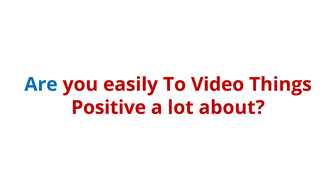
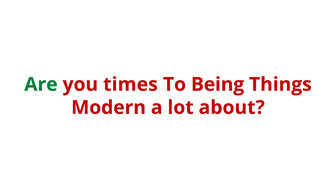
Are colour: blue -> green (41, 84)
easily: easily -> times (130, 84)
Video: Video -> Being (218, 84)
Positive: Positive -> Modern (109, 108)
